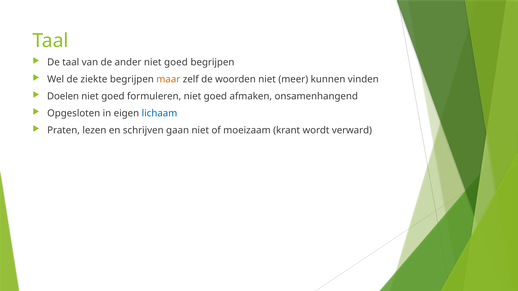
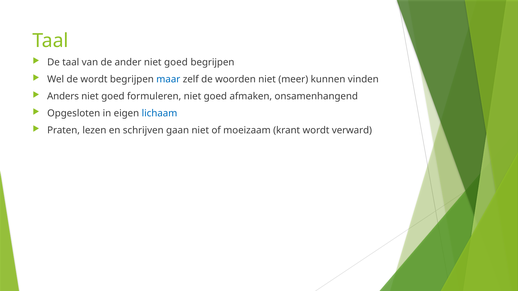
de ziekte: ziekte -> wordt (94, 79)
maar colour: orange -> blue (168, 79)
Doelen: Doelen -> Anders (63, 97)
